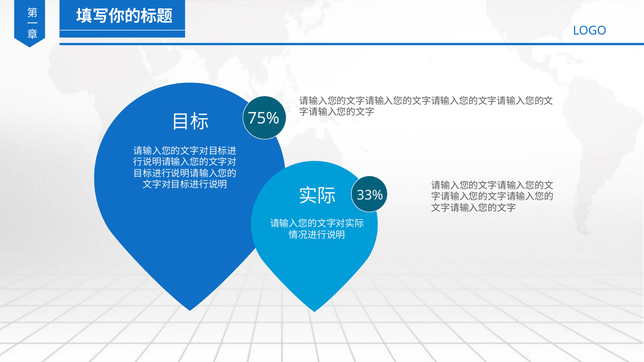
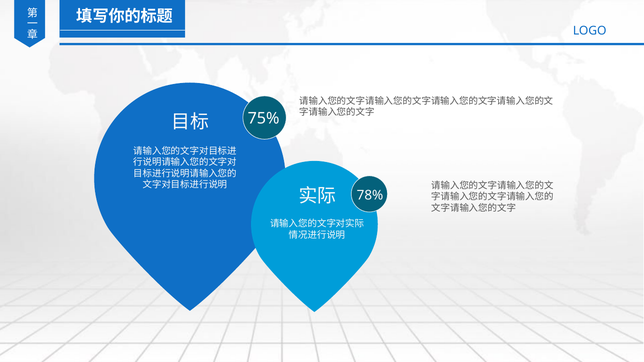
33%: 33% -> 78% (370, 195)
